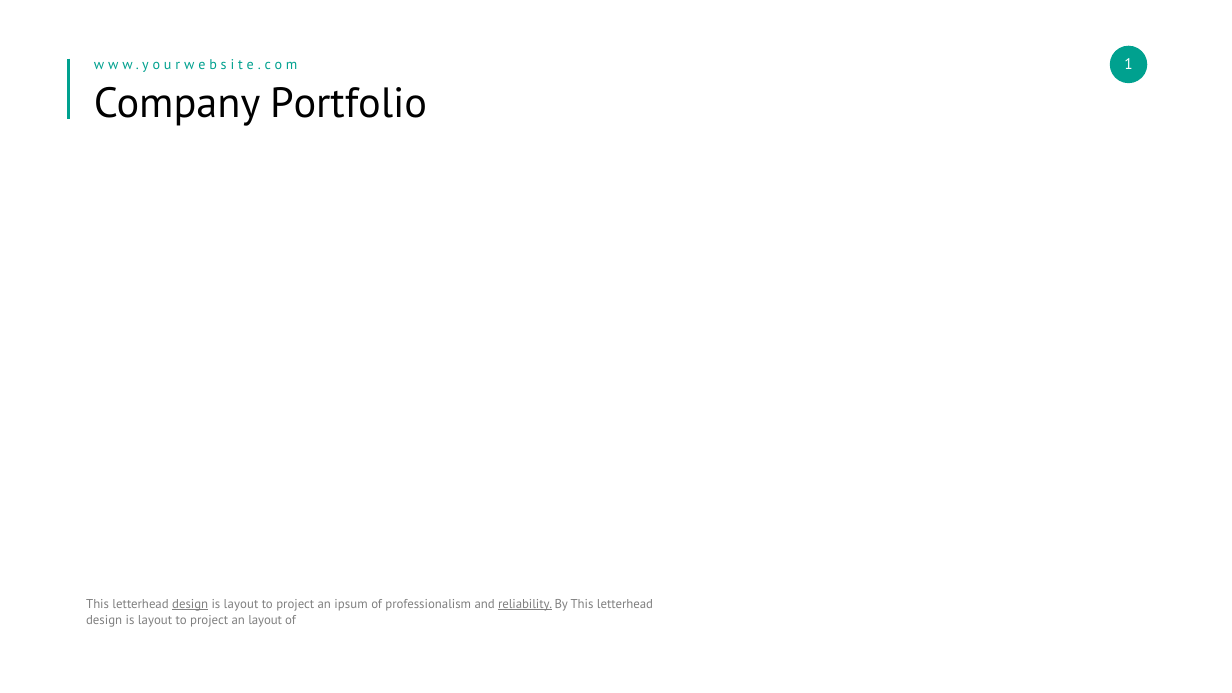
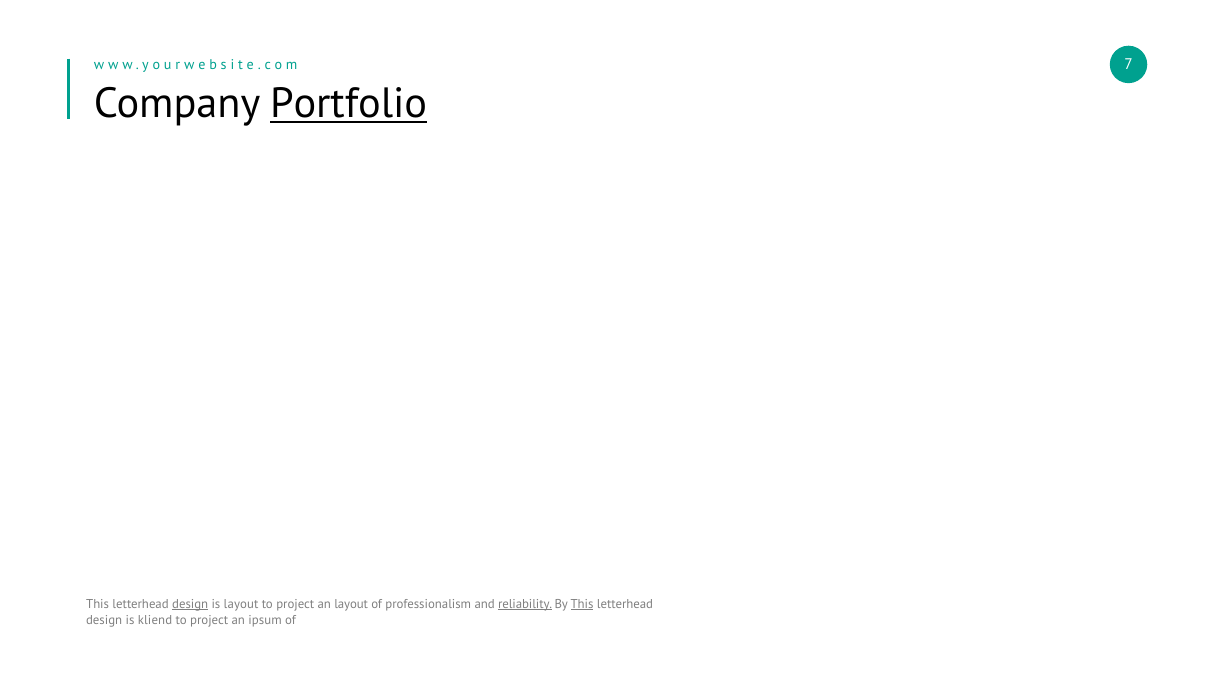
1: 1 -> 7 (1129, 65)
Portfolio underline: none -> present (349, 104)
an ipsum: ipsum -> layout (351, 604)
This underline: none -> present (582, 604)
layout: layout -> kliend (155, 621)
an layout: layout -> ipsum (265, 621)
